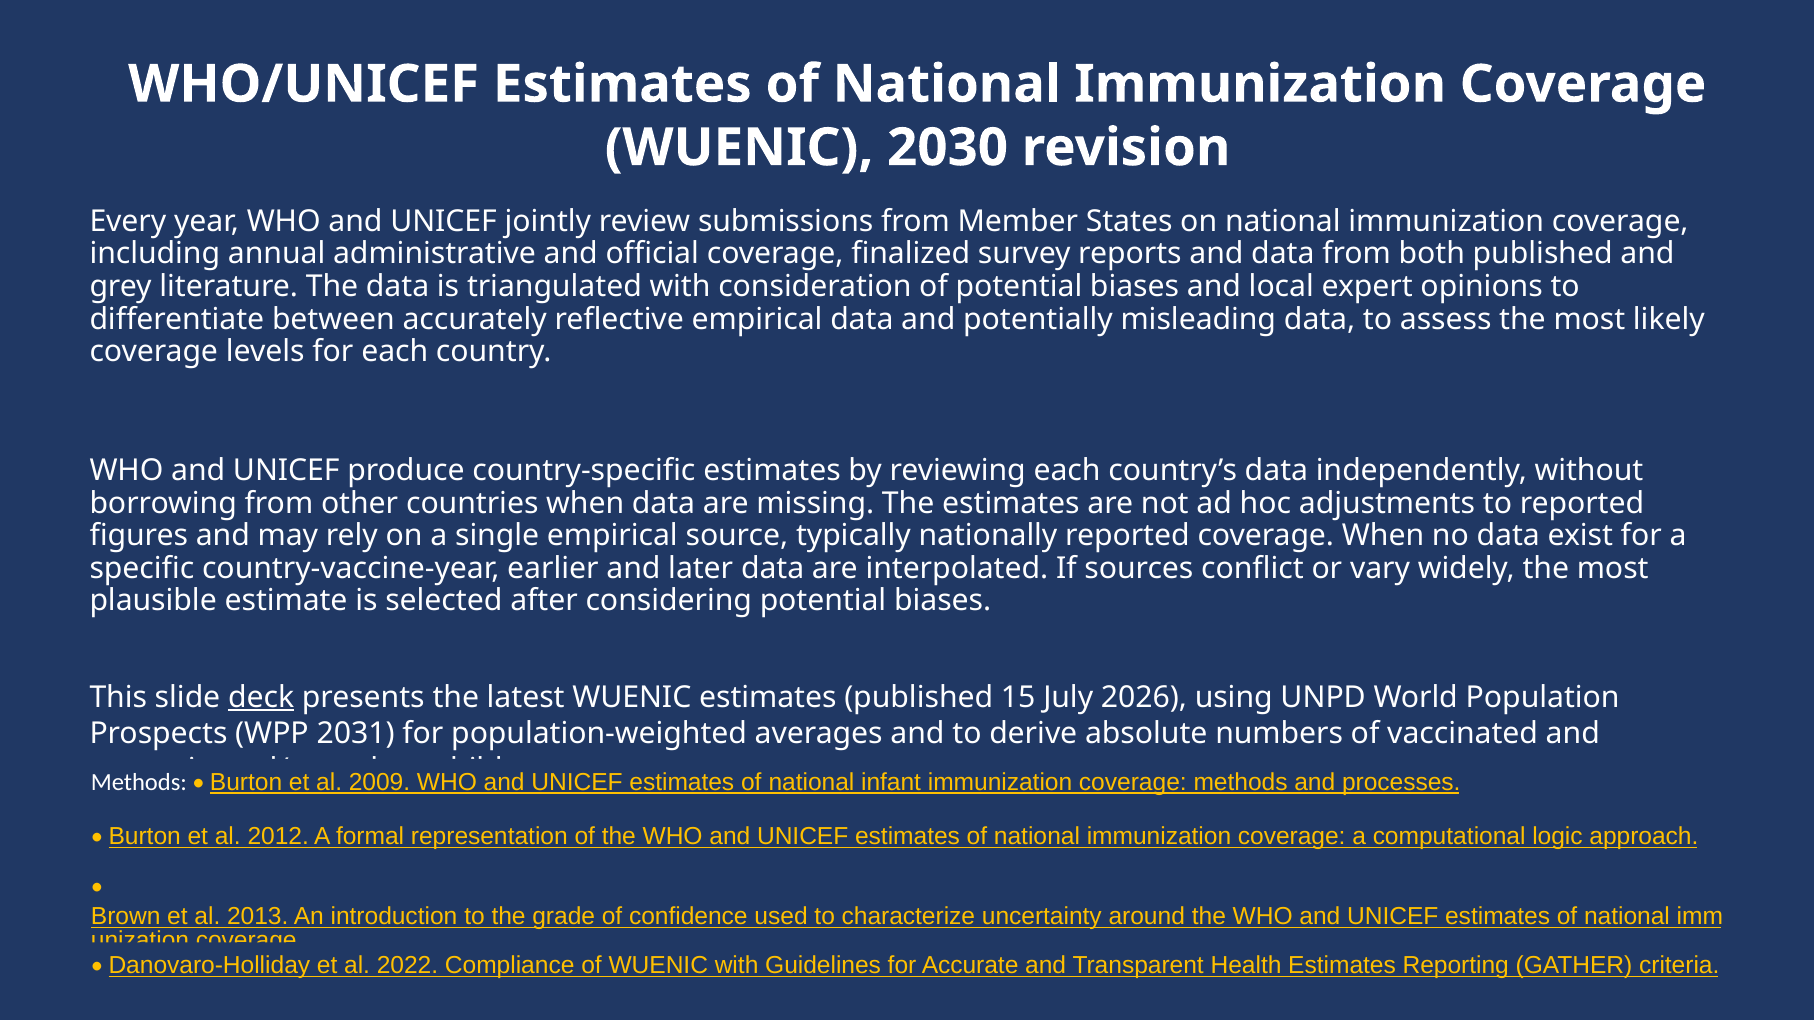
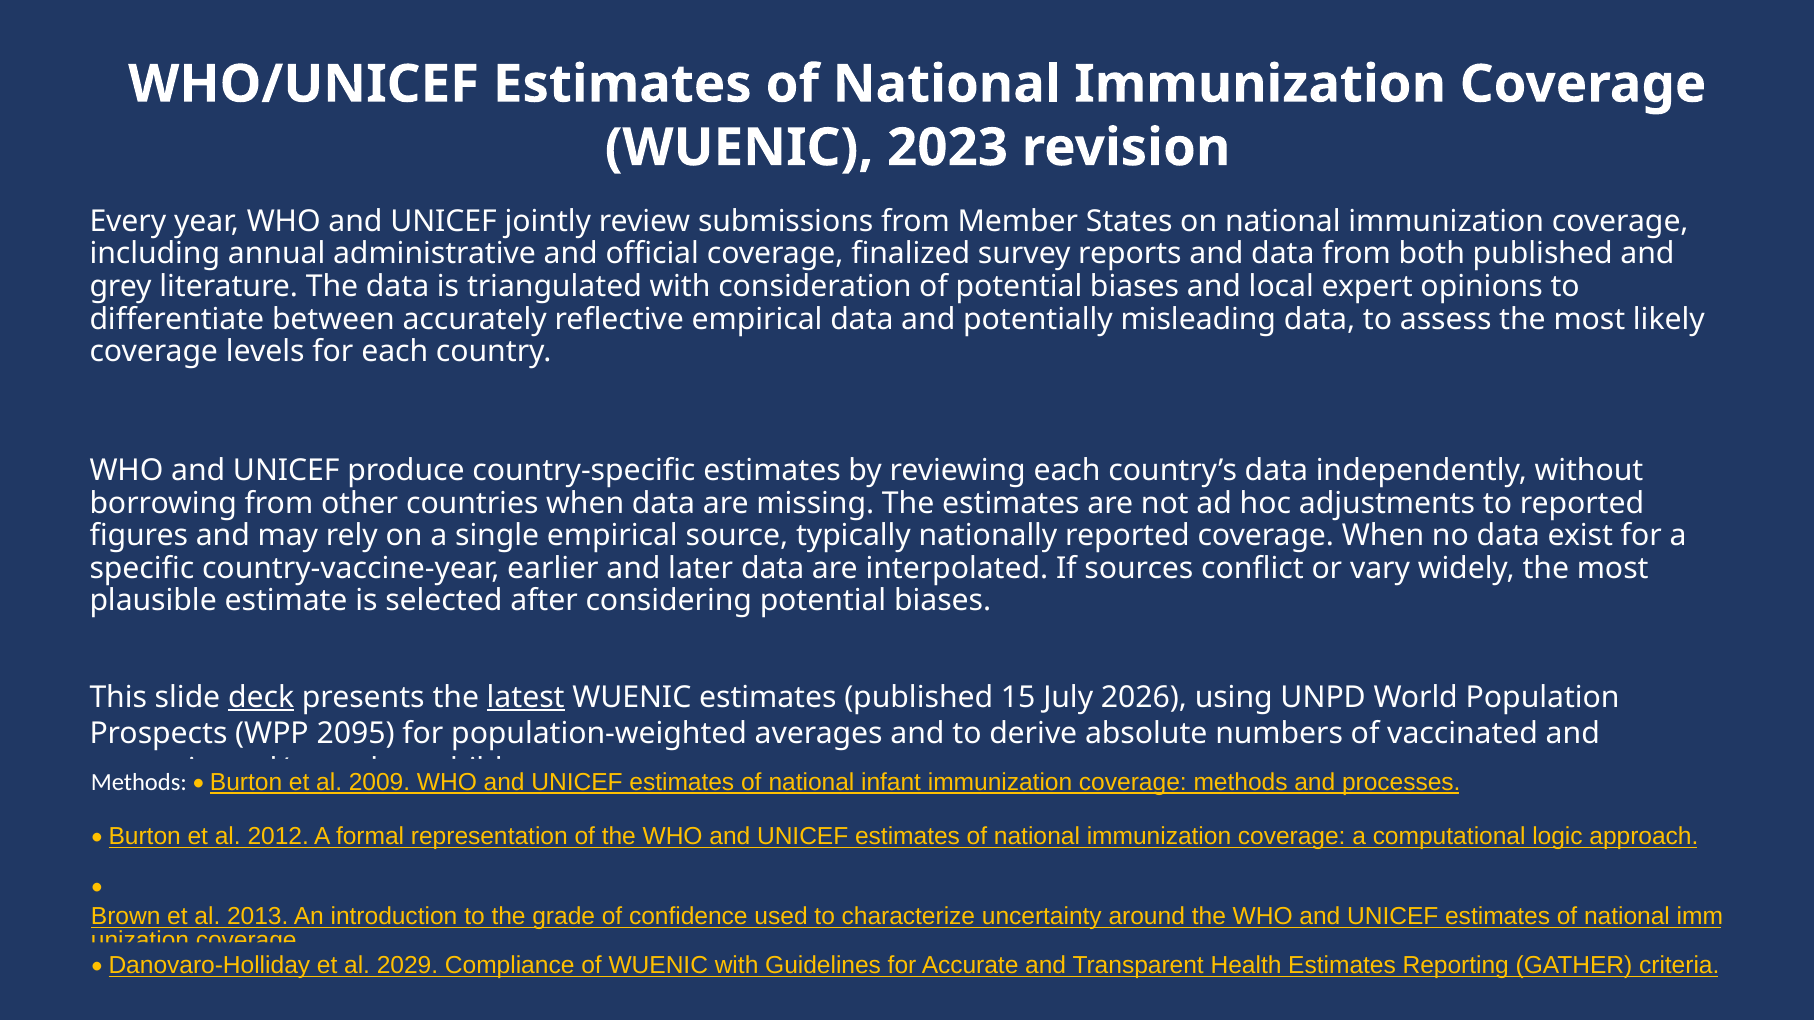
2030: 2030 -> 2023 (948, 148)
latest underline: none -> present (526, 697)
2031: 2031 -> 2095 (356, 734)
2022: 2022 -> 2029 (408, 966)
